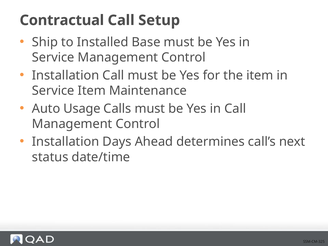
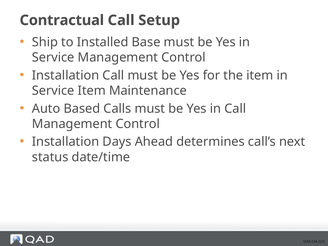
Usage: Usage -> Based (82, 109)
